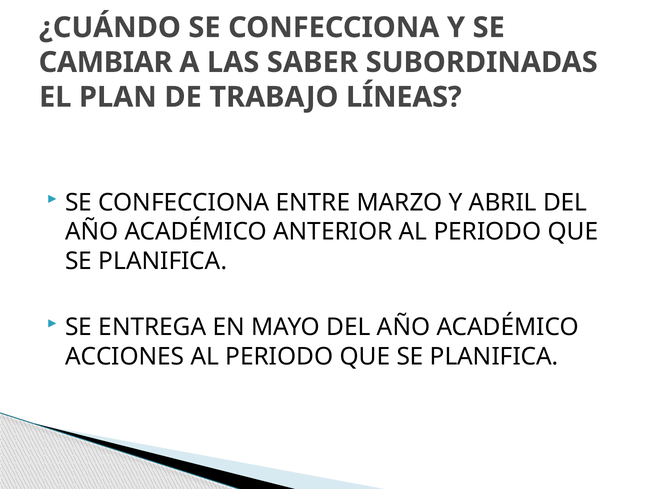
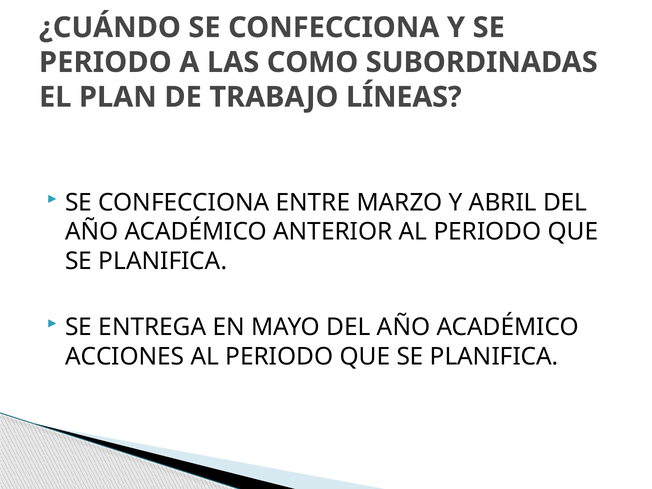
CAMBIAR: CAMBIAR -> PERIODO (105, 62)
SABER: SABER -> COMO (313, 62)
